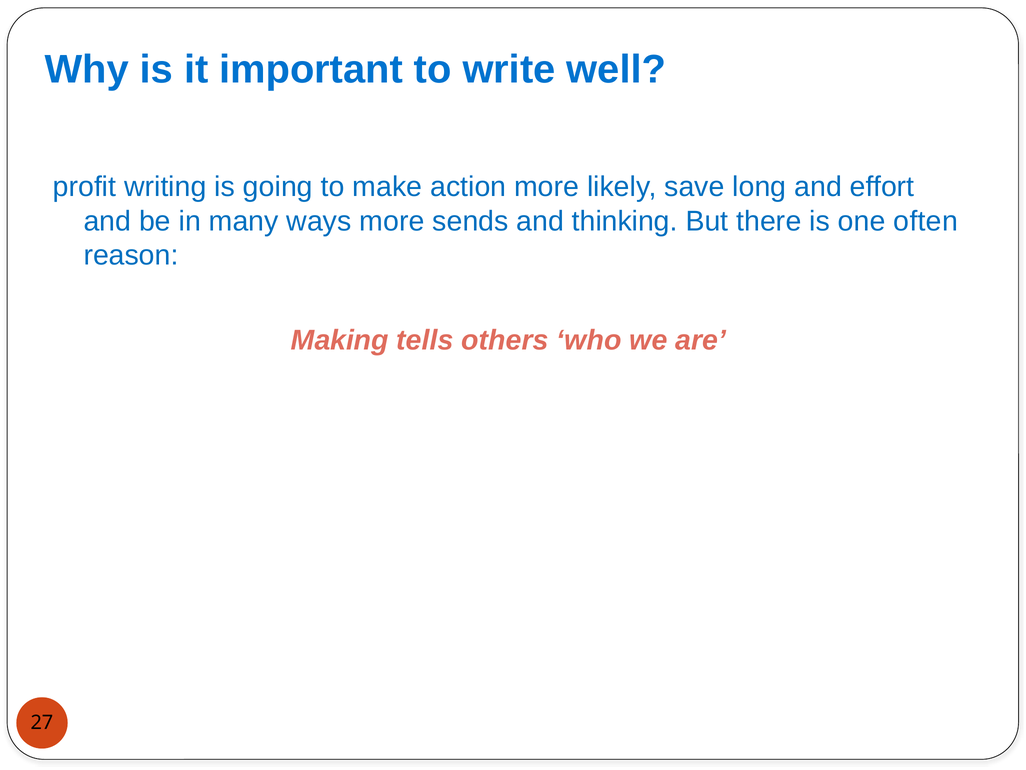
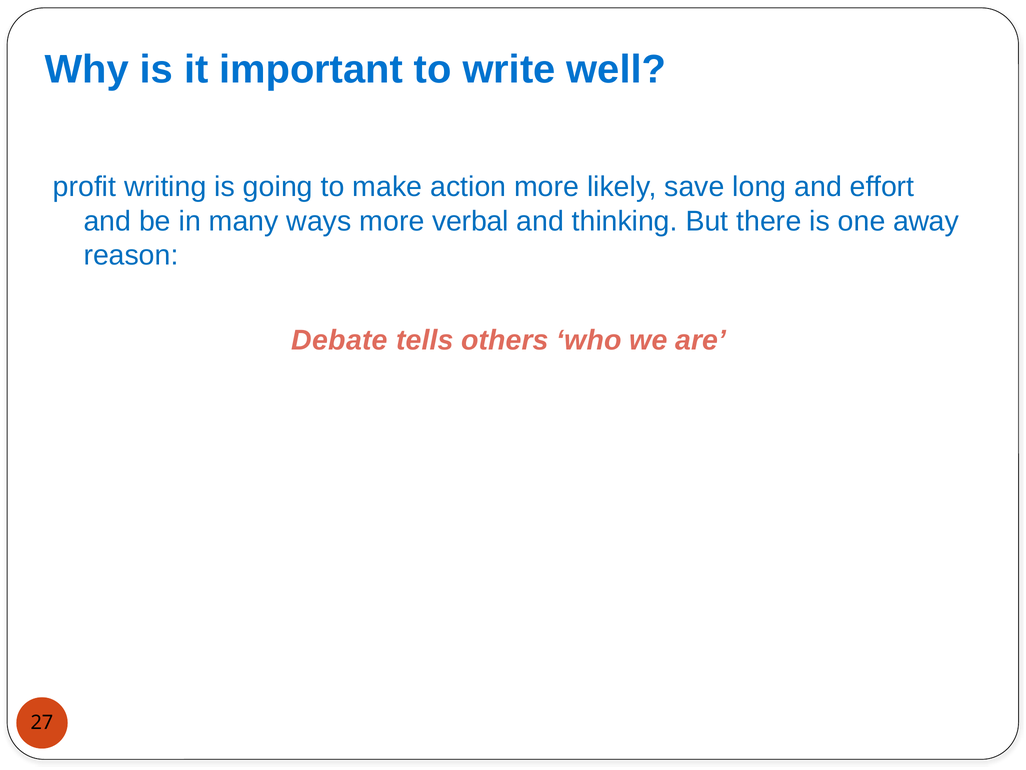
sends: sends -> verbal (471, 221)
often: often -> away (926, 221)
Making: Making -> Debate (340, 340)
